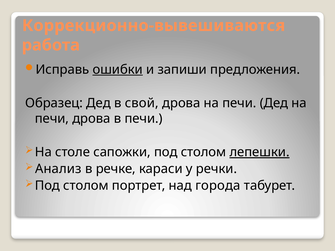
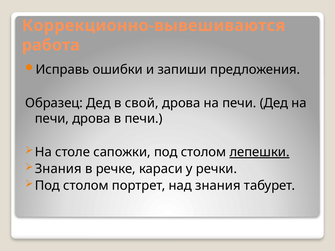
ошибки underline: present -> none (118, 70)
Анализ: Анализ -> Знания (58, 169)
над города: города -> знания (218, 186)
